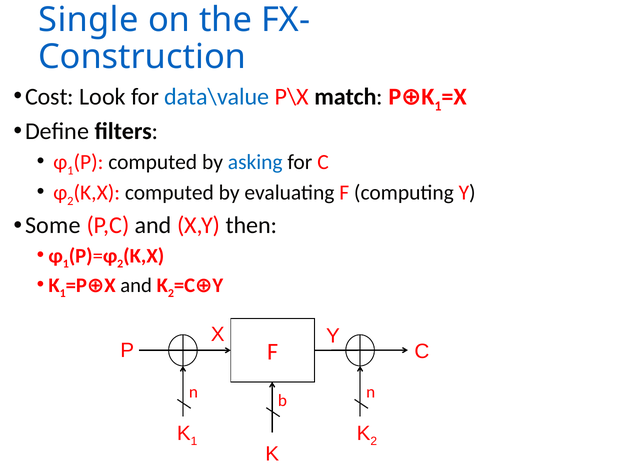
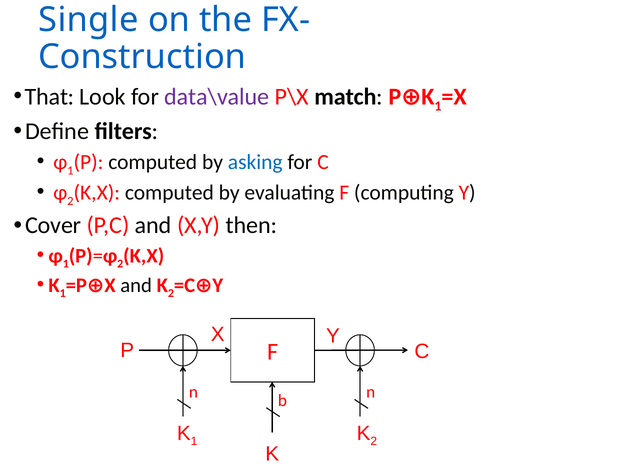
Cost: Cost -> That (50, 97)
data\value colour: blue -> purple (217, 97)
Some: Some -> Cover (53, 226)
